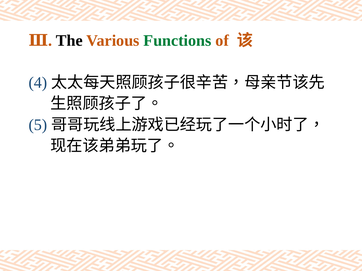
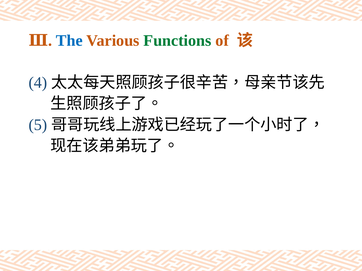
The colour: black -> blue (69, 41)
